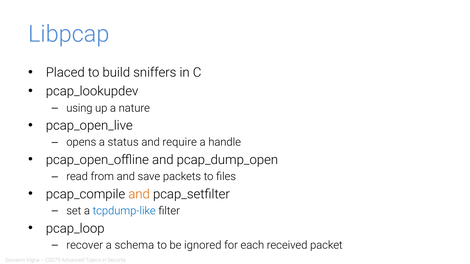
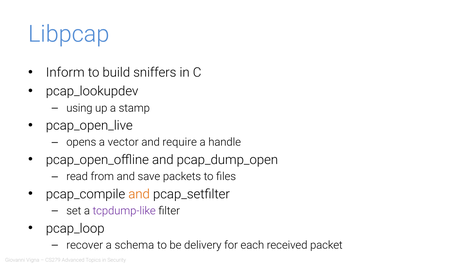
Placed: Placed -> Inform (65, 73)
nature: nature -> stamp (134, 108)
status: status -> vector (123, 143)
tcpdump-like colour: blue -> purple (124, 211)
ignored: ignored -> delivery (203, 246)
